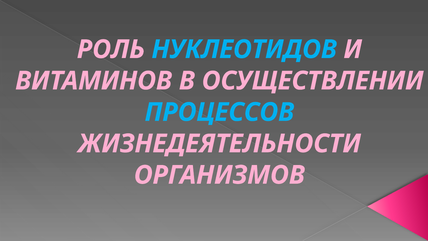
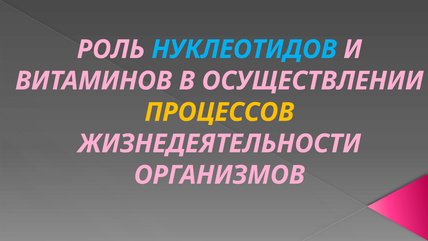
ПРОЦЕССОВ colour: light blue -> yellow (219, 112)
